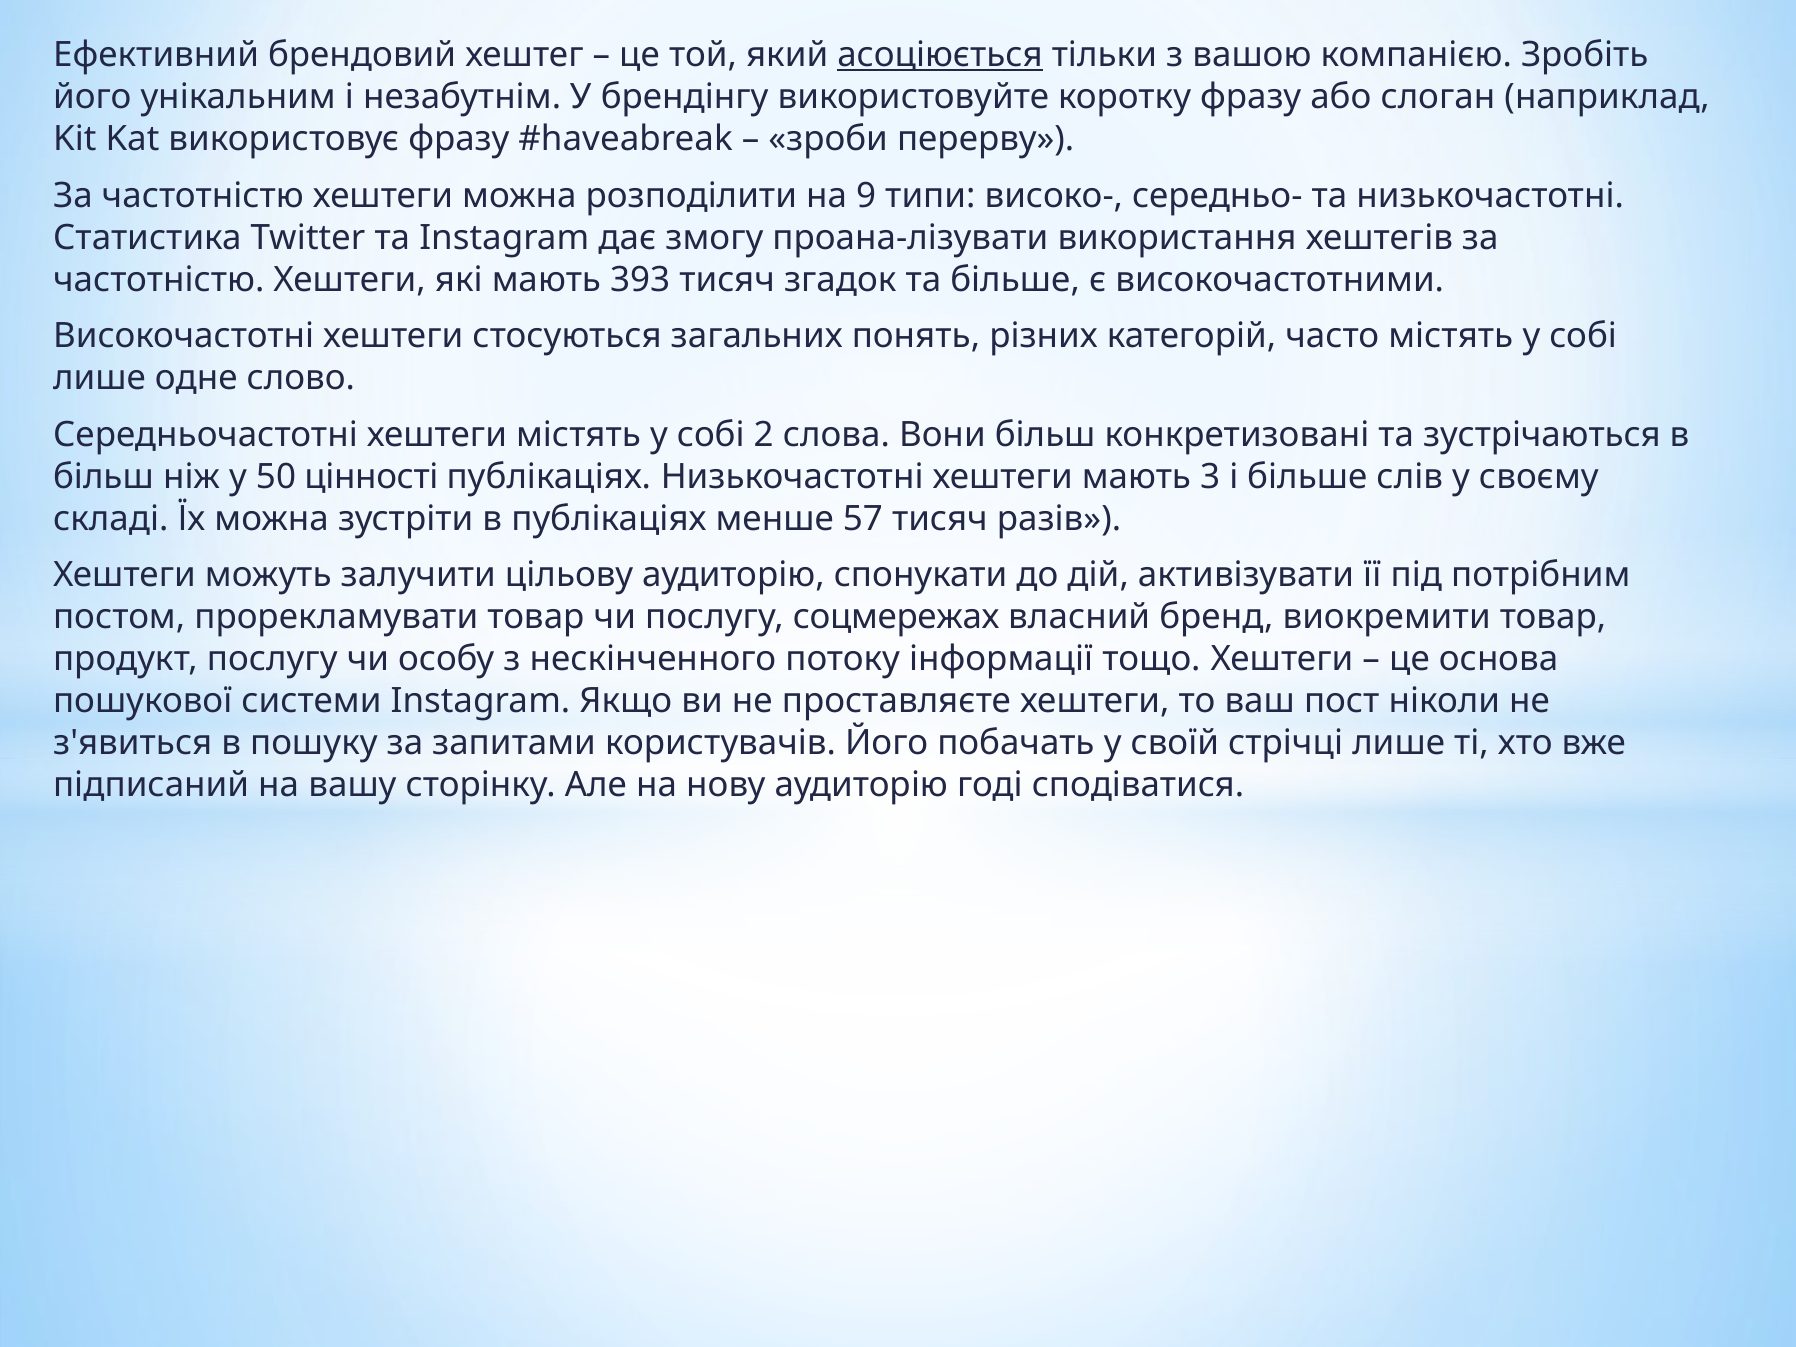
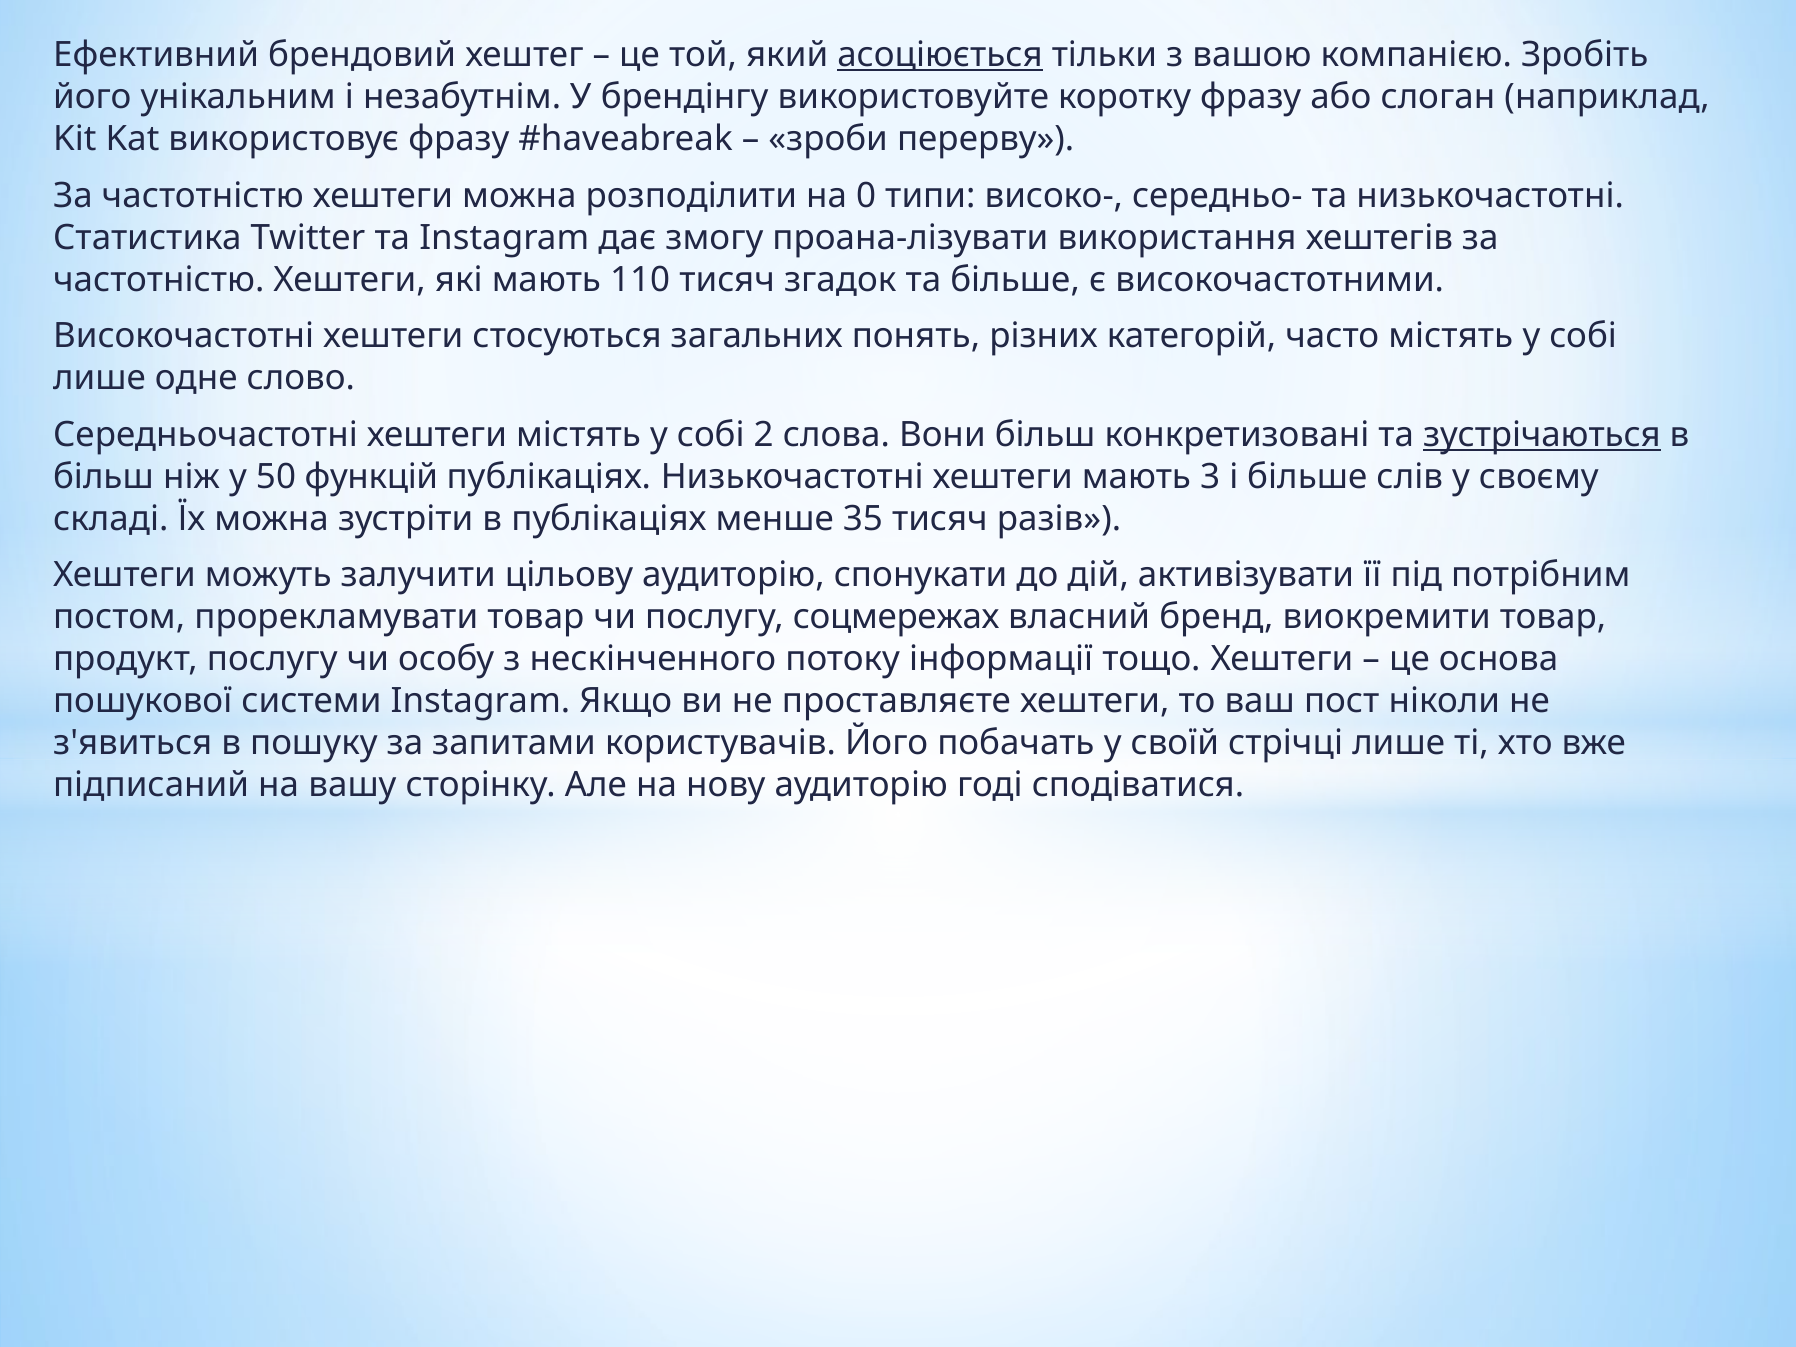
9: 9 -> 0 (866, 196)
393: 393 -> 110 (640, 280)
зустрічаються underline: none -> present (1542, 435)
цінності: цінності -> функцій (371, 477)
57: 57 -> 35 (863, 519)
